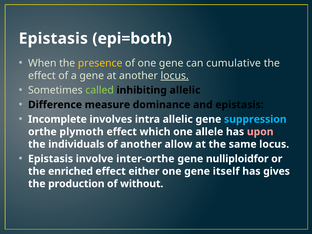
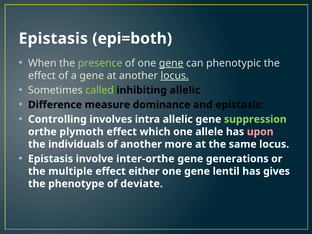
presence colour: yellow -> light green (100, 63)
gene underline: none -> present (171, 63)
cumulative: cumulative -> phenotypic (234, 63)
Incomplete: Incomplete -> Controlling (57, 119)
suppression colour: light blue -> light green (255, 119)
allow: allow -> more (178, 144)
nulliploidfor: nulliploidfor -> generations (237, 159)
enriched: enriched -> multiple (70, 171)
itself: itself -> lentil (226, 171)
production: production -> phenotype (76, 184)
without: without -> deviate (142, 184)
